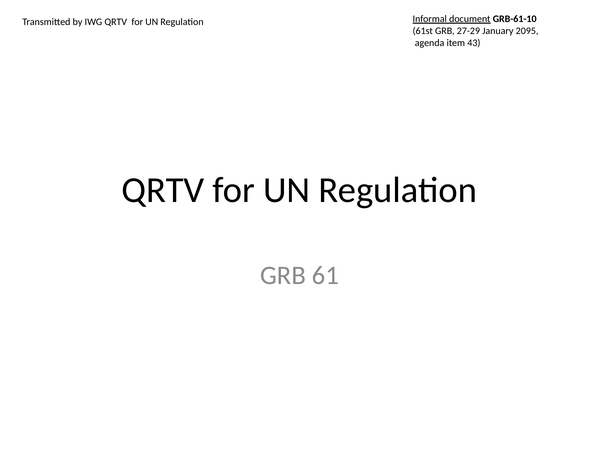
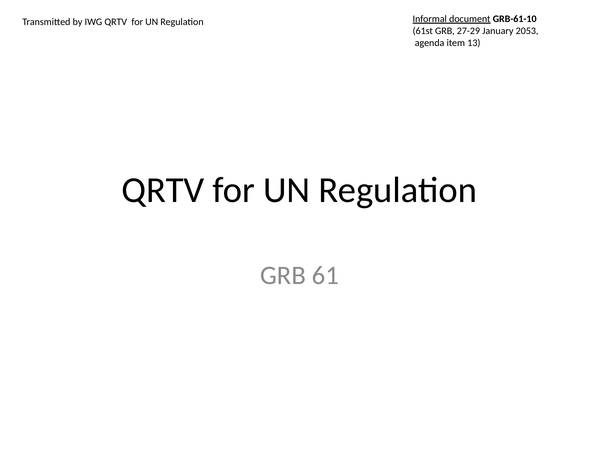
2095: 2095 -> 2053 (527, 31)
43: 43 -> 13 (474, 43)
